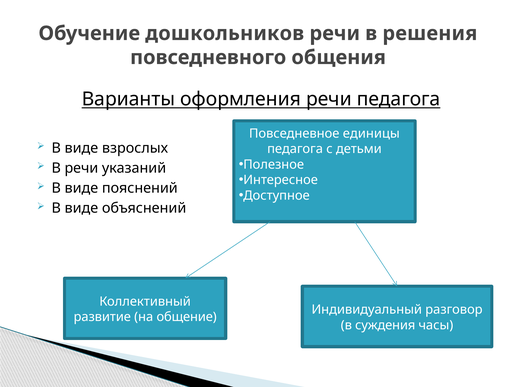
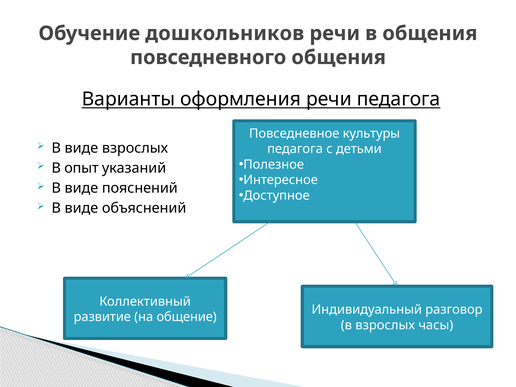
в решения: решения -> общения (430, 33)
единицы: единицы -> культуры (371, 134)
В речи: речи -> опыт (81, 168)
в суждения: суждения -> взрослых (385, 325)
